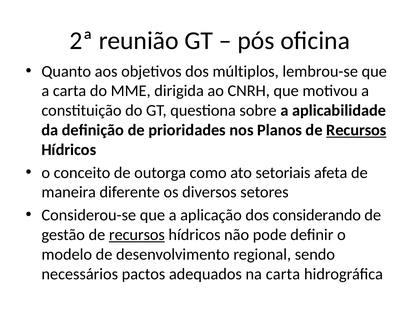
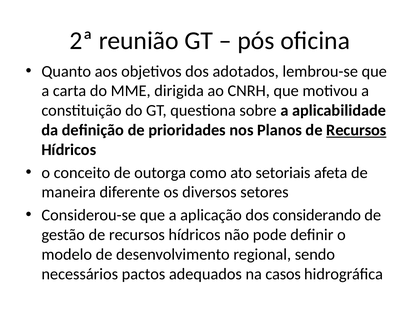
múltiplos: múltiplos -> adotados (246, 71)
recursos underline: present -> none (137, 235)
na carta: carta -> casos (283, 274)
